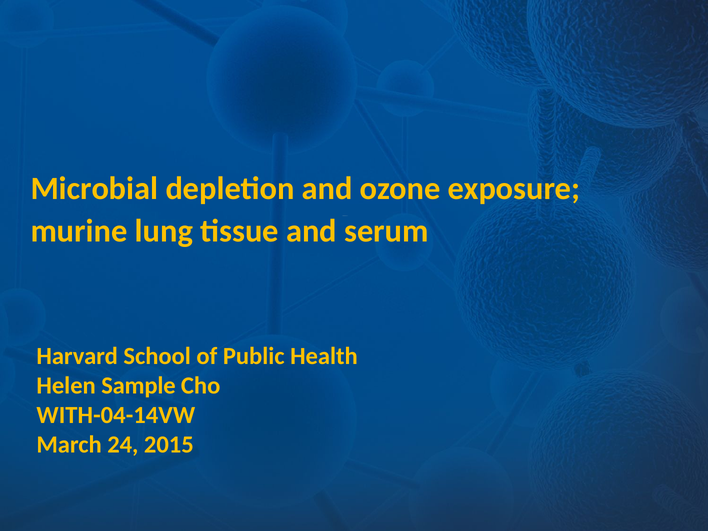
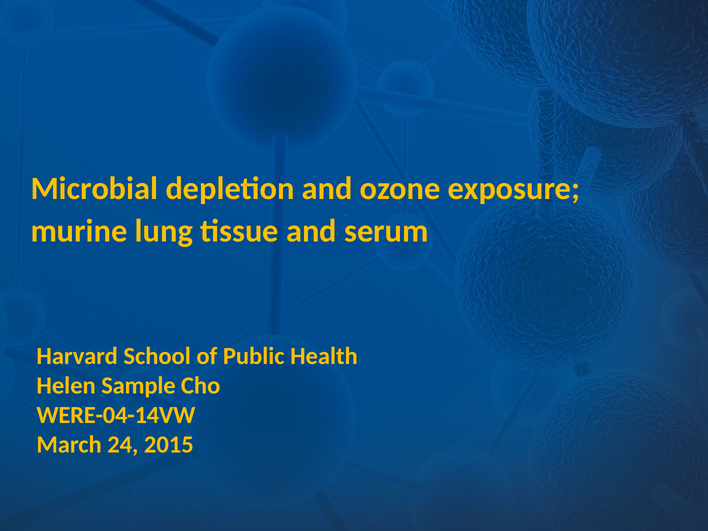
WITH-04-14VW: WITH-04-14VW -> WERE-04-14VW (116, 415)
